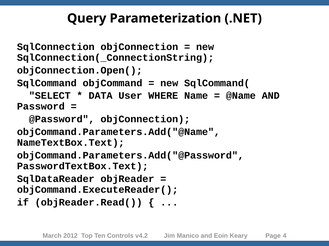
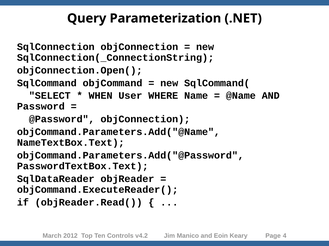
DATA: DATA -> WHEN (101, 96)
